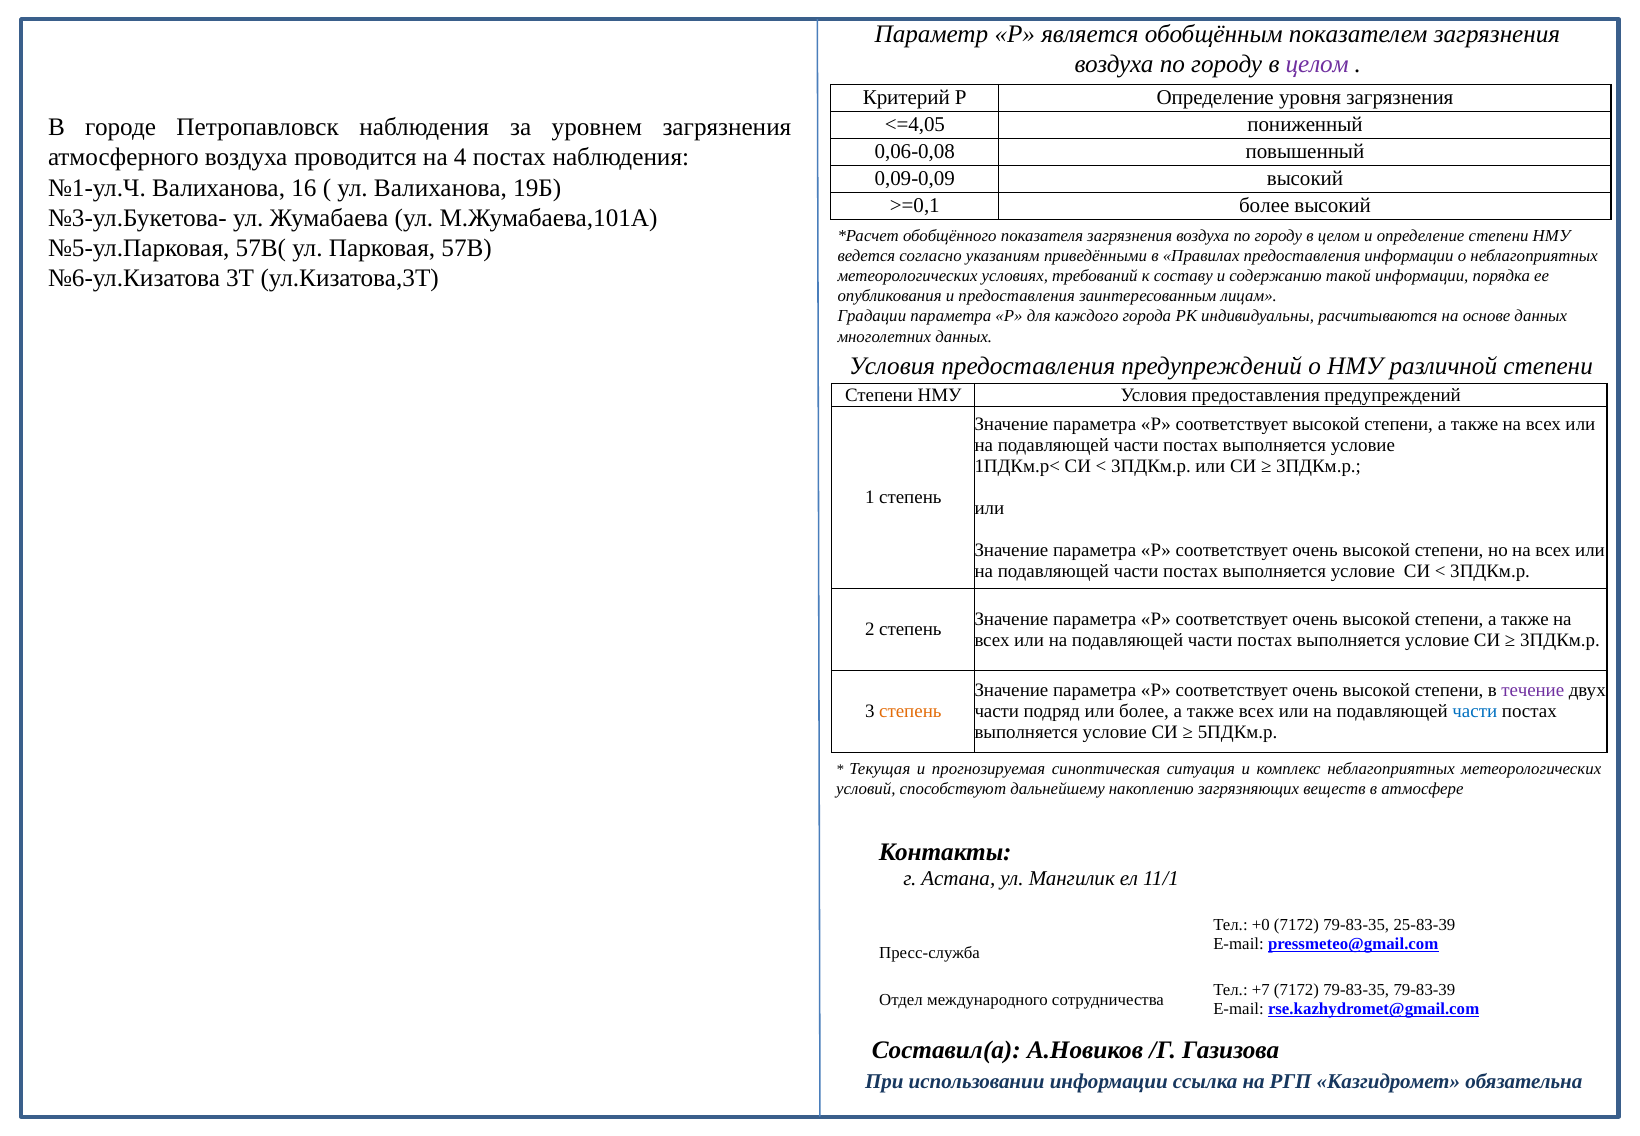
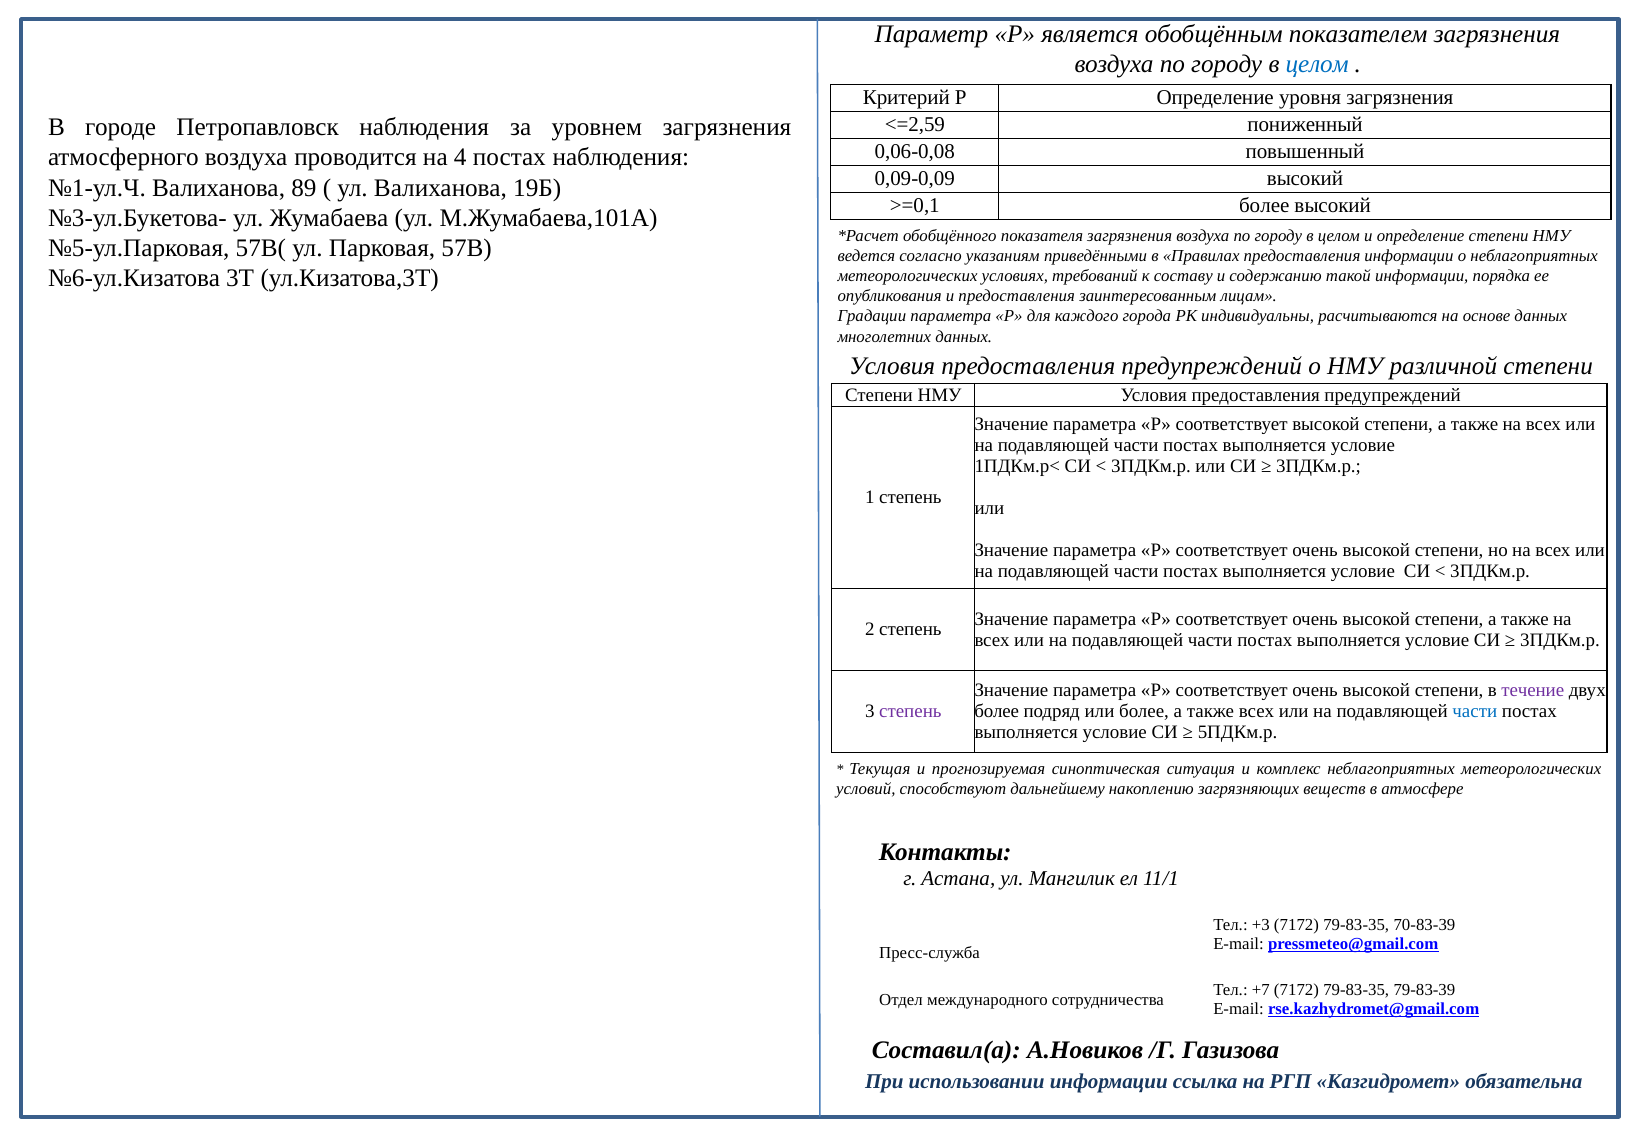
целом colour: purple -> blue (1317, 64)
<=4,05: <=4,05 -> <=2,59 (915, 125)
16: 16 -> 89 (304, 188)
степень colour: orange -> purple (910, 711)
части: части -> более (997, 711)
+0: +0 -> +3 (1261, 924)
25-83-39: 25-83-39 -> 70-83-39 (1424, 924)
